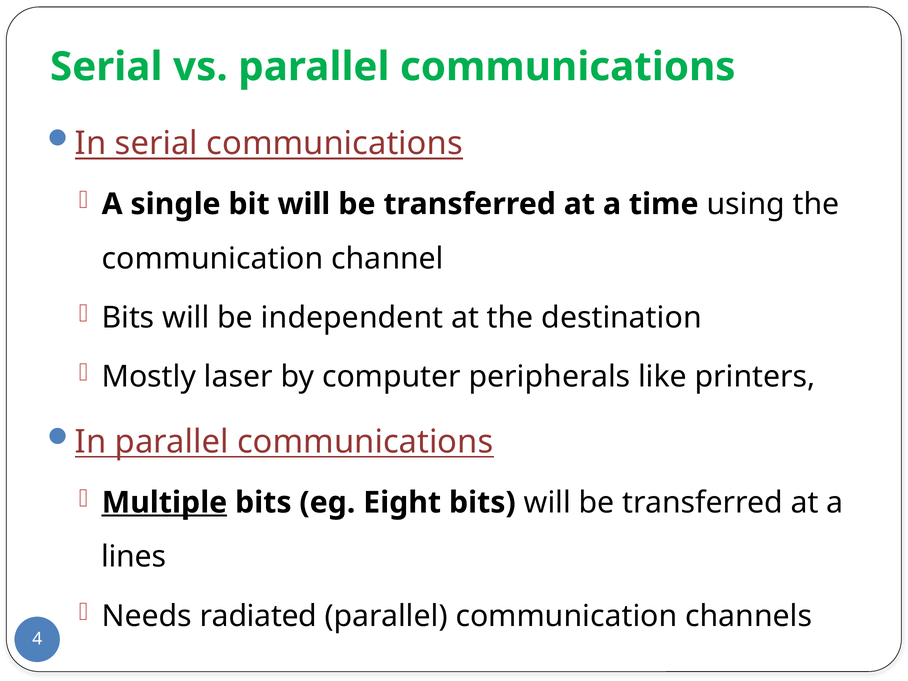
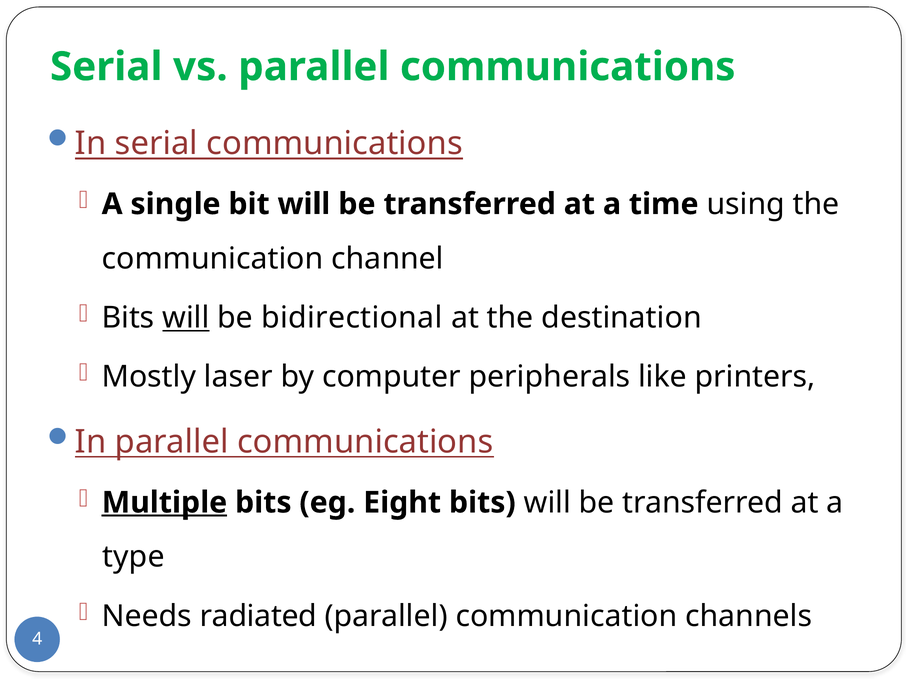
will underline: none -> present (186, 318)
independent: independent -> bidirectional (352, 318)
lines: lines -> type (134, 557)
